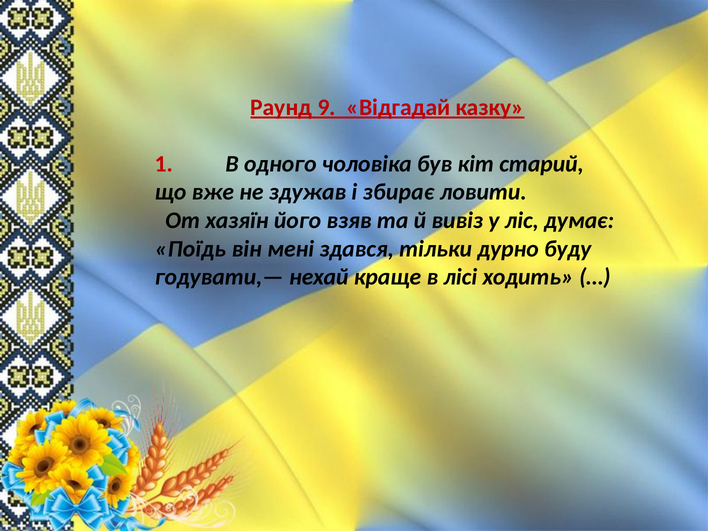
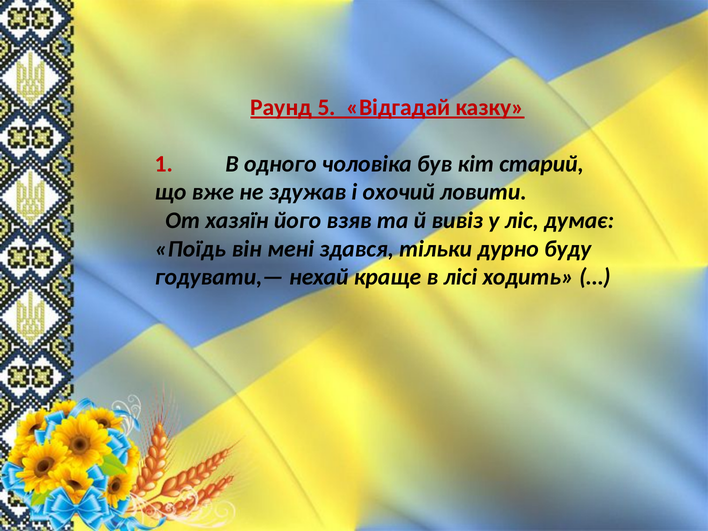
9: 9 -> 5 (327, 107)
збирає: збирає -> охочий (399, 192)
